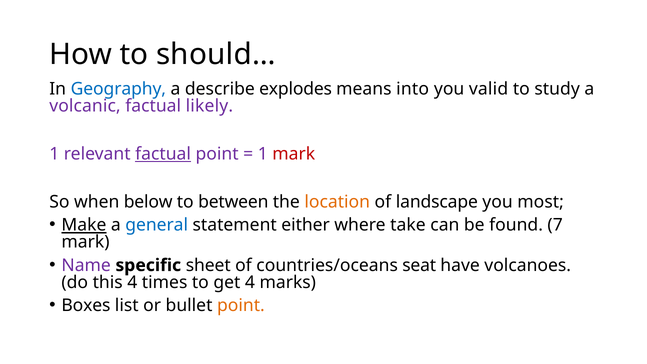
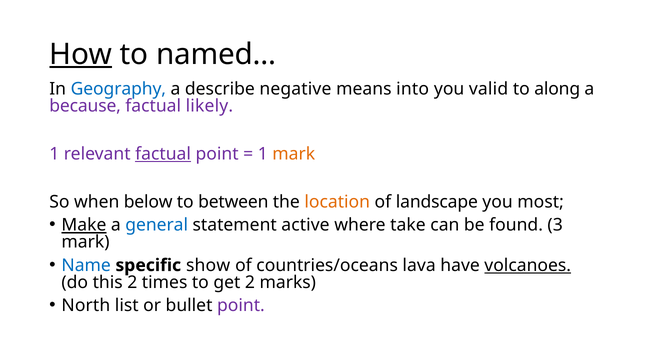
How underline: none -> present (81, 54)
should…: should… -> named… (216, 54)
explodes: explodes -> negative (295, 89)
study: study -> along (557, 89)
volcanic: volcanic -> because (85, 106)
mark colour: red -> orange (294, 154)
either: either -> active (305, 225)
7: 7 -> 3 (555, 225)
Name colour: purple -> blue (86, 265)
sheet: sheet -> show (208, 265)
seat: seat -> lava (419, 265)
volcanoes underline: none -> present (528, 265)
this 4: 4 -> 2 (132, 282)
get 4: 4 -> 2 (250, 282)
Boxes: Boxes -> North (86, 305)
point colour: orange -> purple (241, 305)
